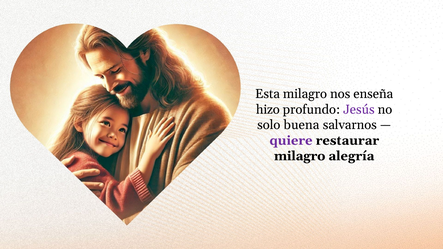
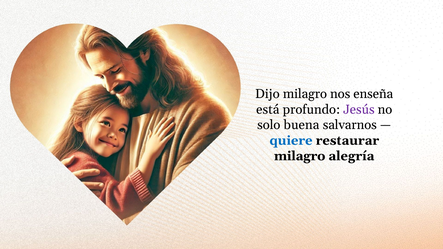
Esta: Esta -> Dijo (267, 94)
hizo: hizo -> está (268, 110)
quiere colour: purple -> blue (291, 141)
